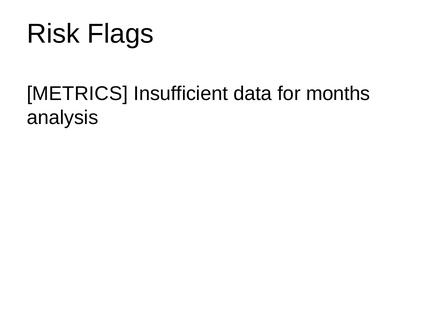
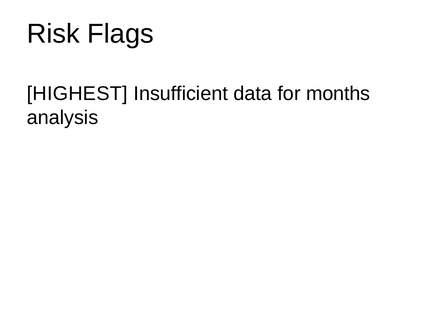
METRICS: METRICS -> HIGHEST (77, 94)
